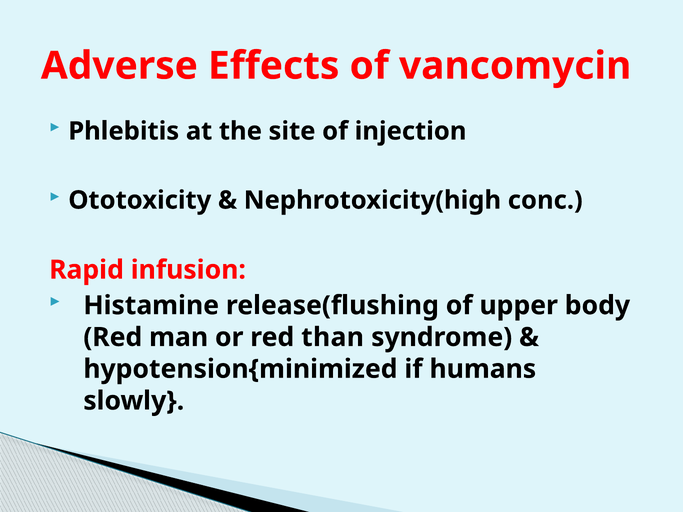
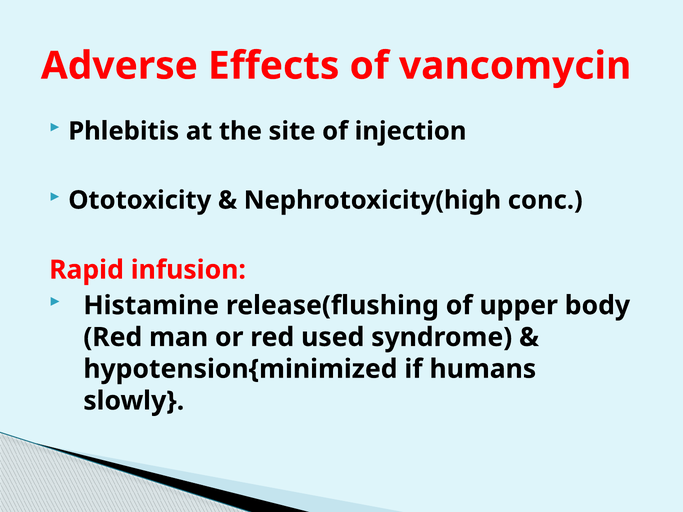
than: than -> used (333, 337)
